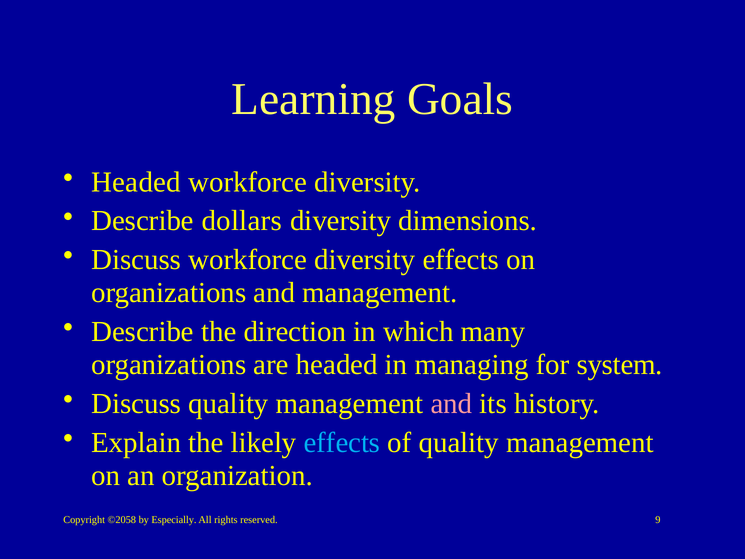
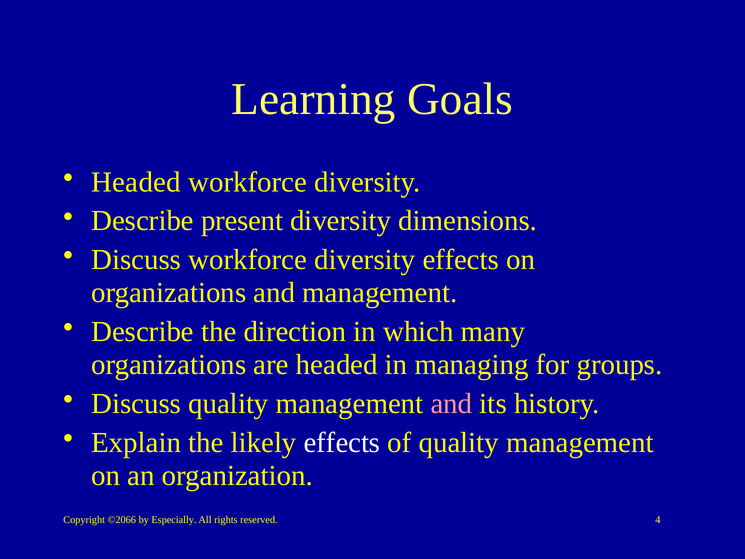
dollars: dollars -> present (242, 221)
system: system -> groups (620, 365)
effects colour: light blue -> white (342, 442)
©2058: ©2058 -> ©2066 (122, 520)
9: 9 -> 4 (658, 520)
